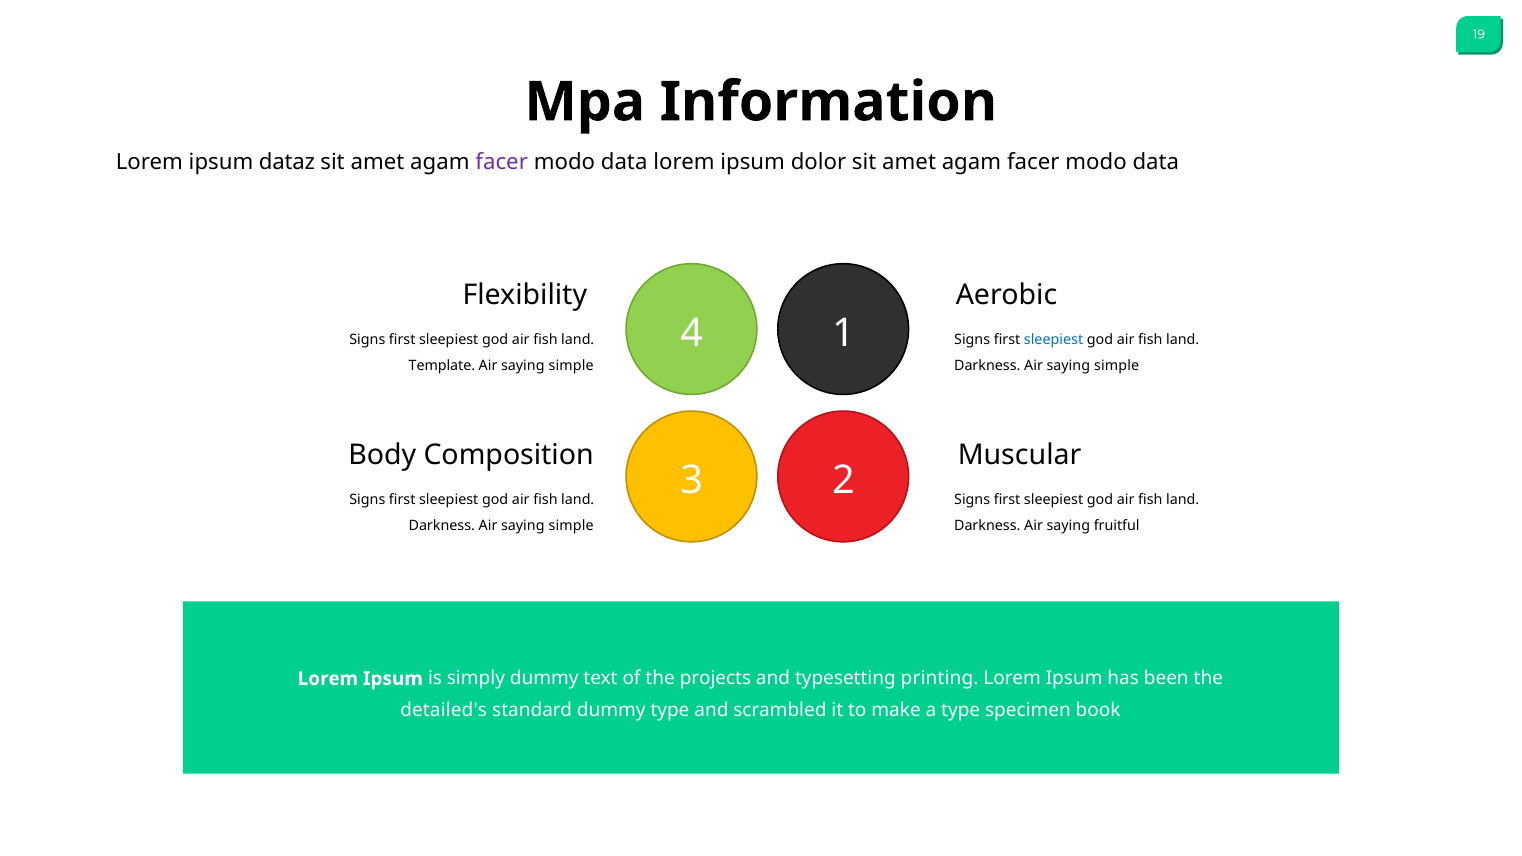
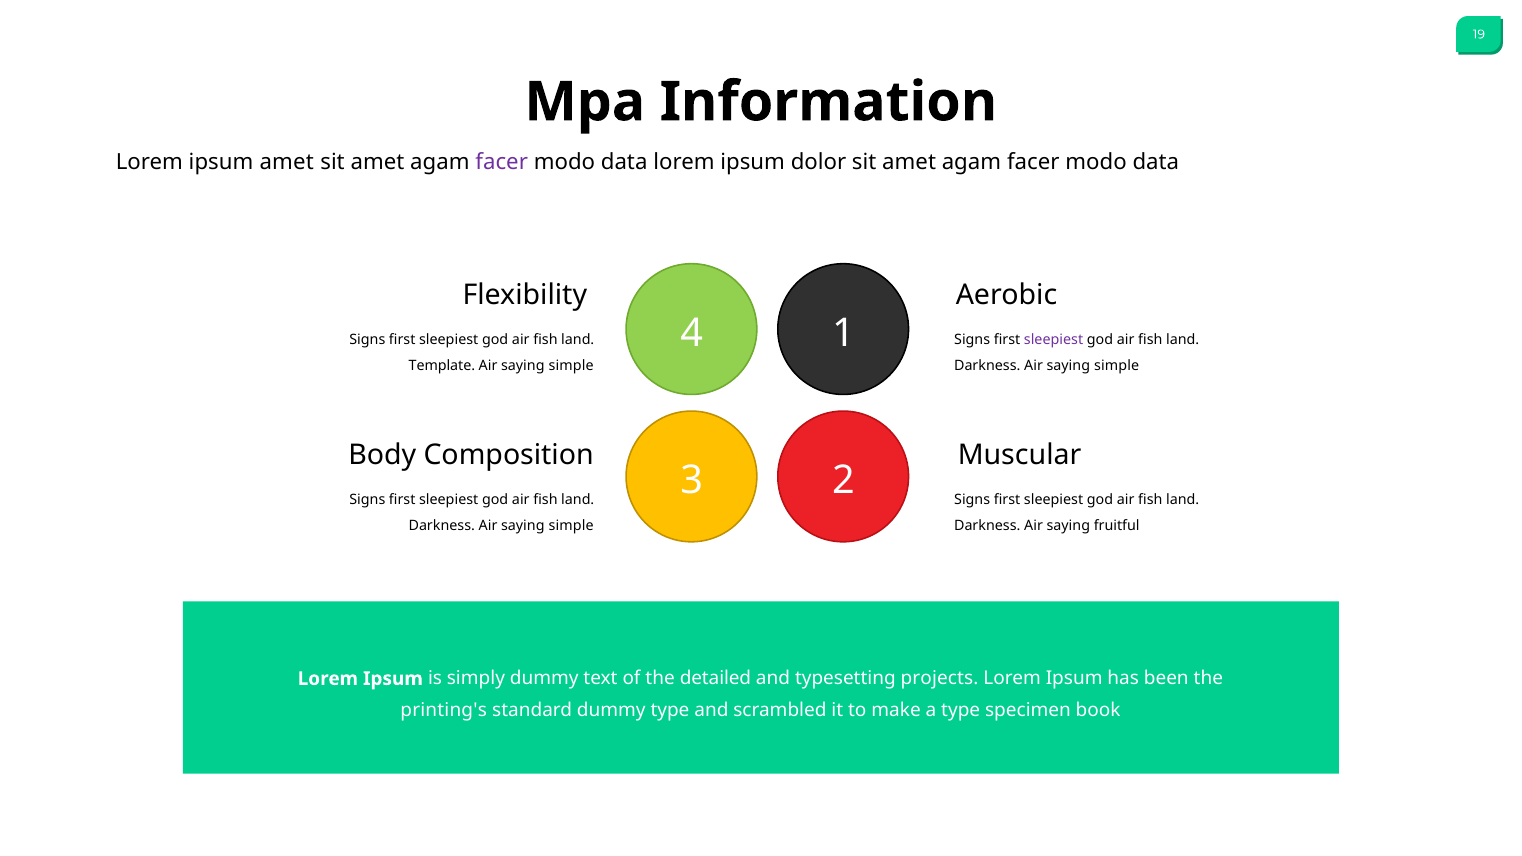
ipsum dataz: dataz -> amet (287, 162)
sleepiest colour: blue -> purple (1054, 340)
projects: projects -> detailed (715, 679)
printing: printing -> projects (940, 679)
detailed's: detailed's -> printing's (444, 710)
